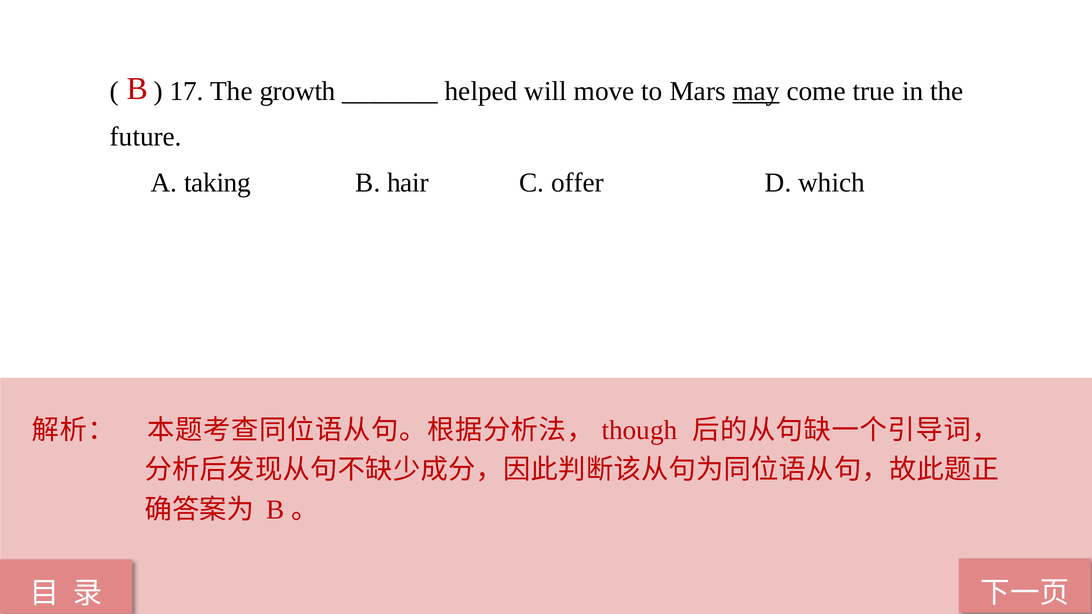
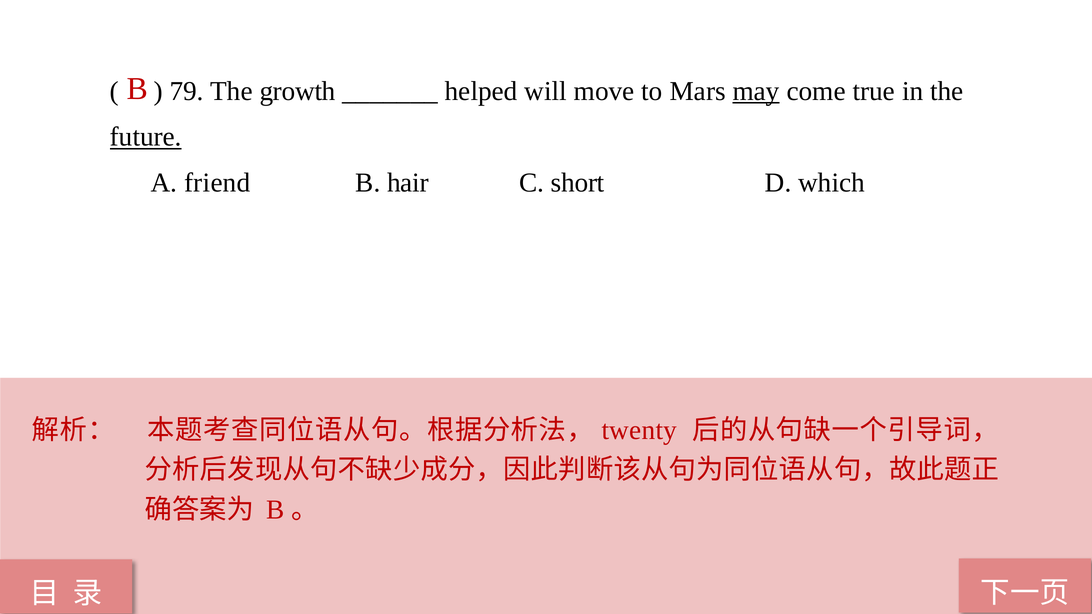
17: 17 -> 79 (187, 91)
future underline: none -> present (146, 137)
taking: taking -> friend (217, 183)
offer: offer -> short (578, 183)
though: though -> twenty (639, 430)
